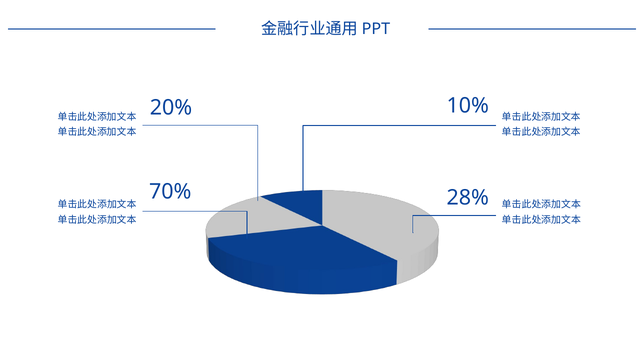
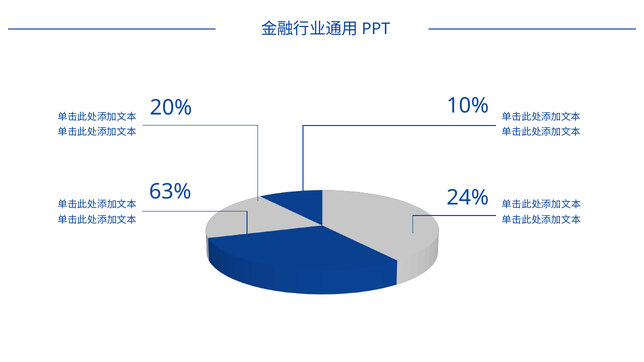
70%: 70% -> 63% (170, 192)
28%: 28% -> 24% (468, 198)
